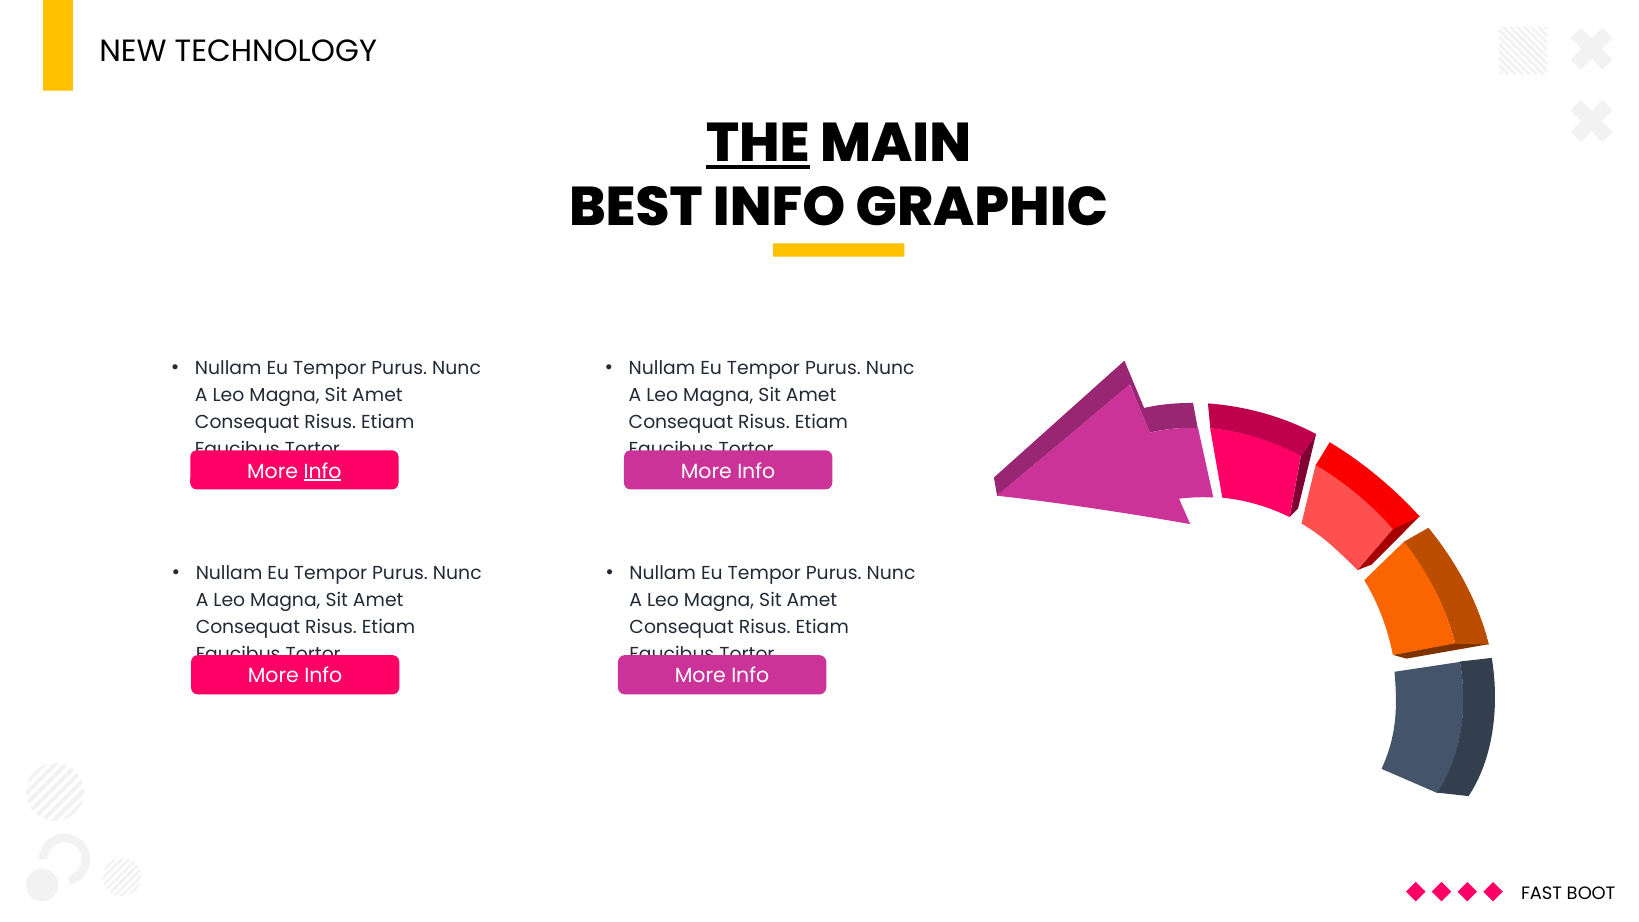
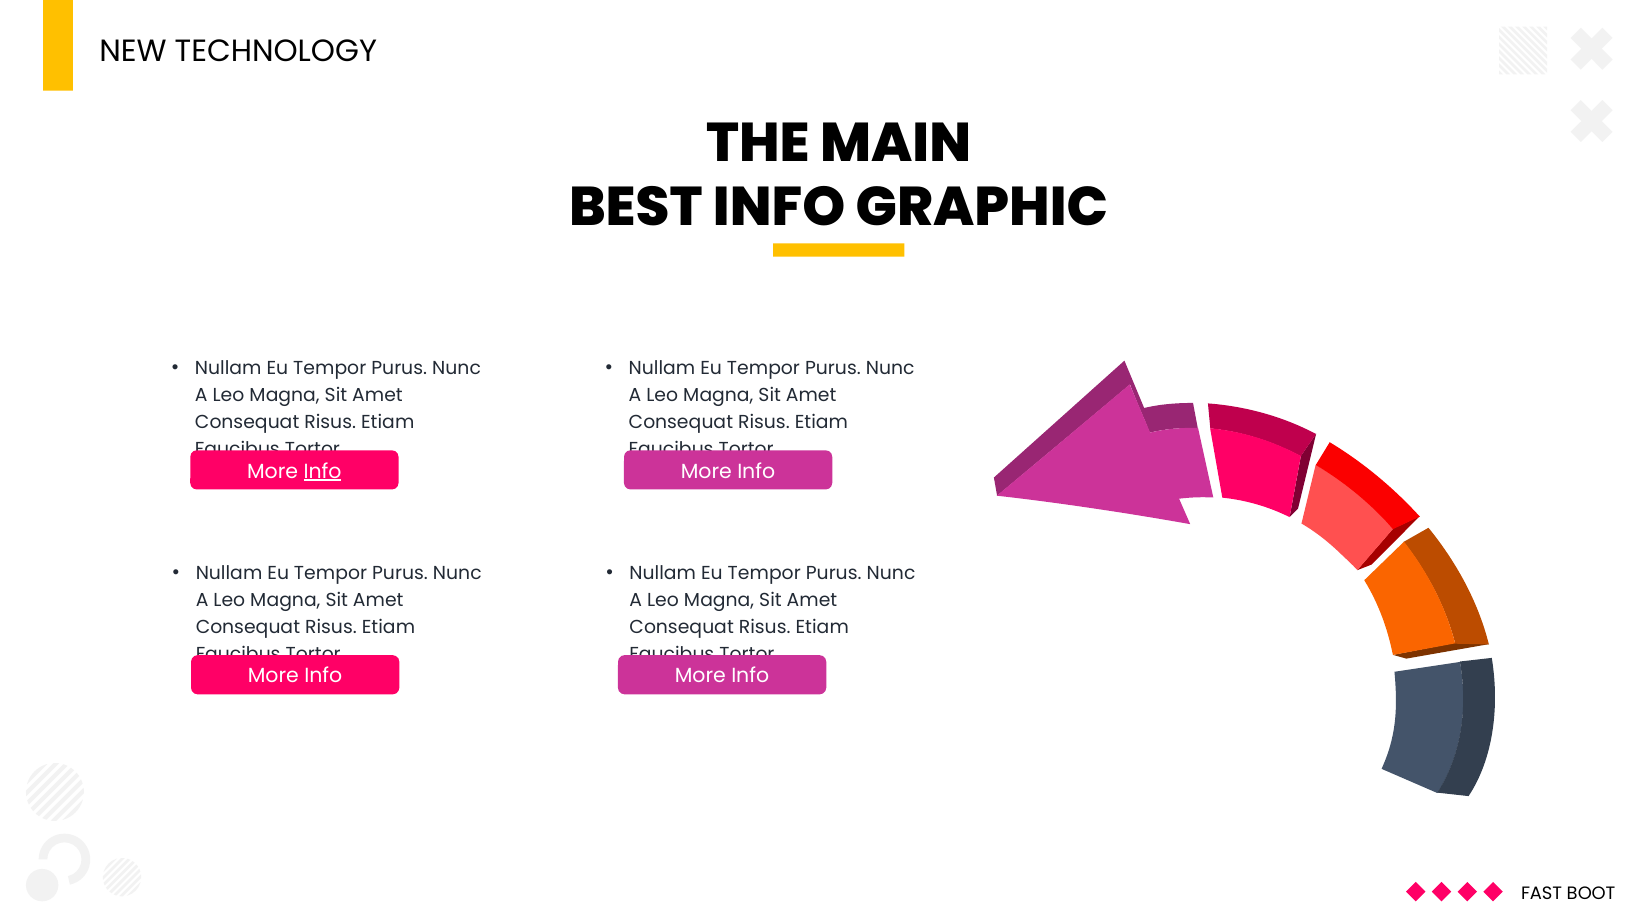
THE underline: present -> none (758, 143)
